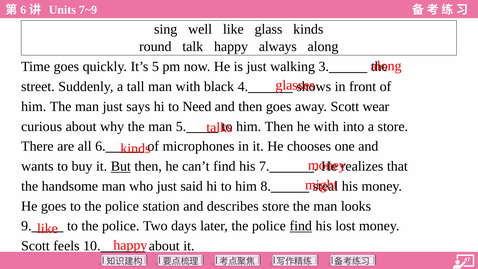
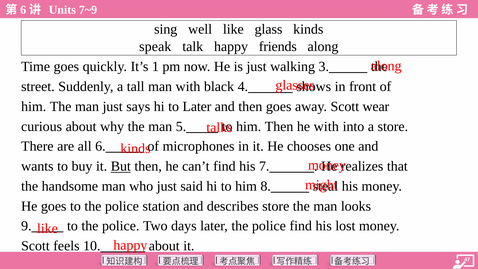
round: round -> speak (155, 47)
always: always -> friends (278, 47)
It’s 5: 5 -> 1 (155, 67)
to Need: Need -> Later (197, 106)
find underline: present -> none (301, 226)
